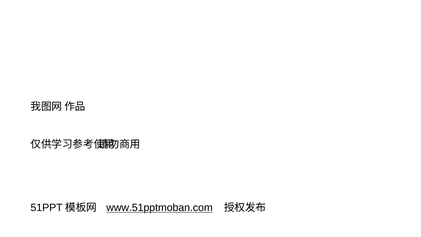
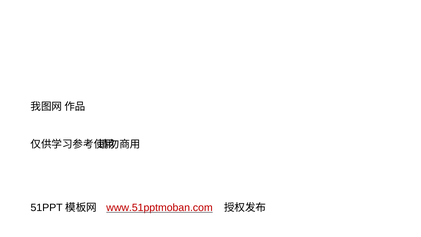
www.51pptmoban.com colour: black -> red (160, 208)
